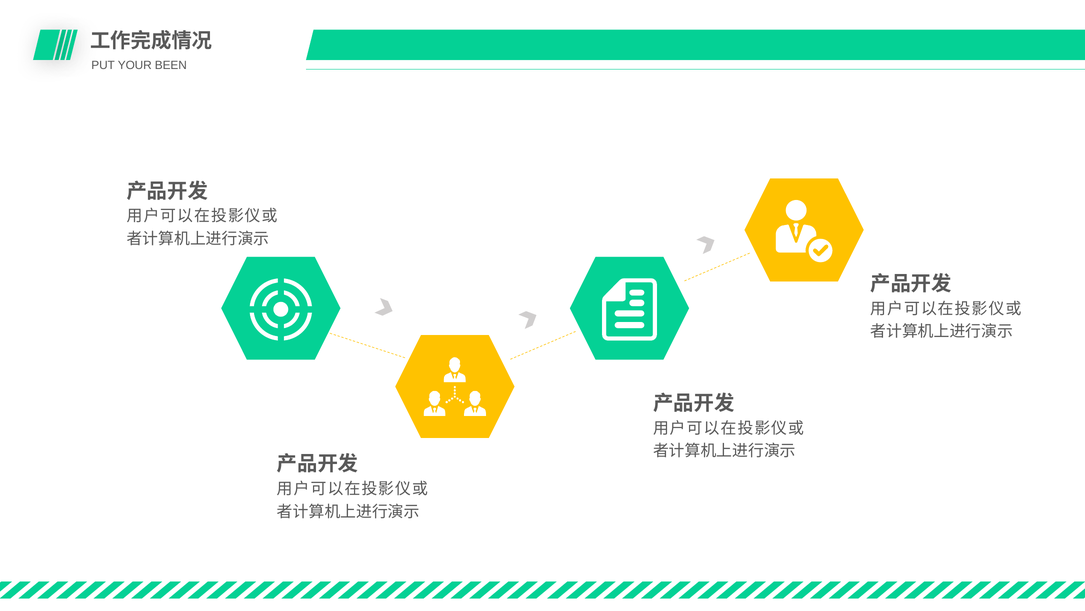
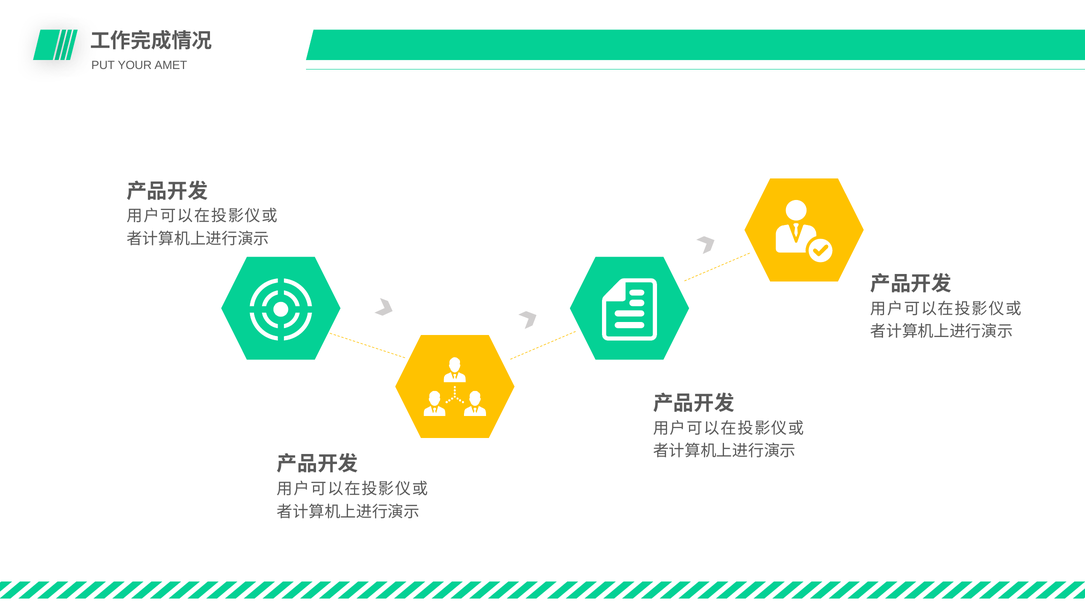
BEEN: BEEN -> AMET (171, 65)
